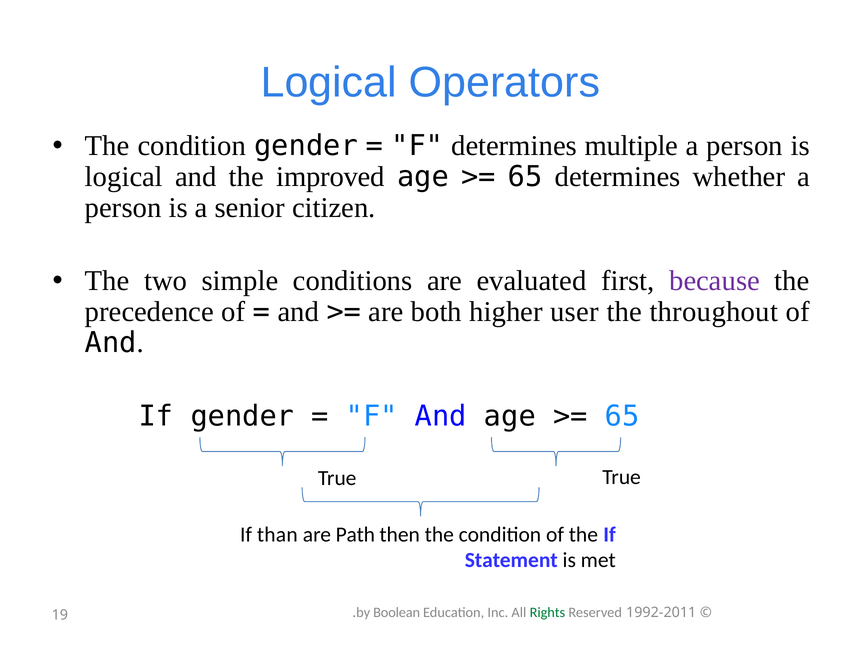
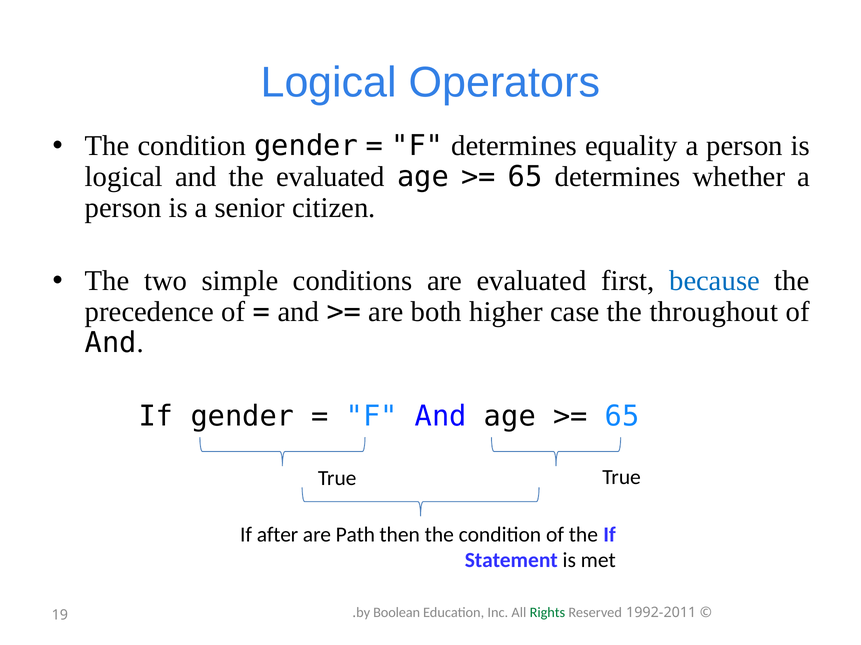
multiple: multiple -> equality (631, 146)
the improved: improved -> evaluated (331, 177)
because colour: purple -> blue (715, 281)
user: user -> case (575, 312)
than: than -> after (278, 535)
